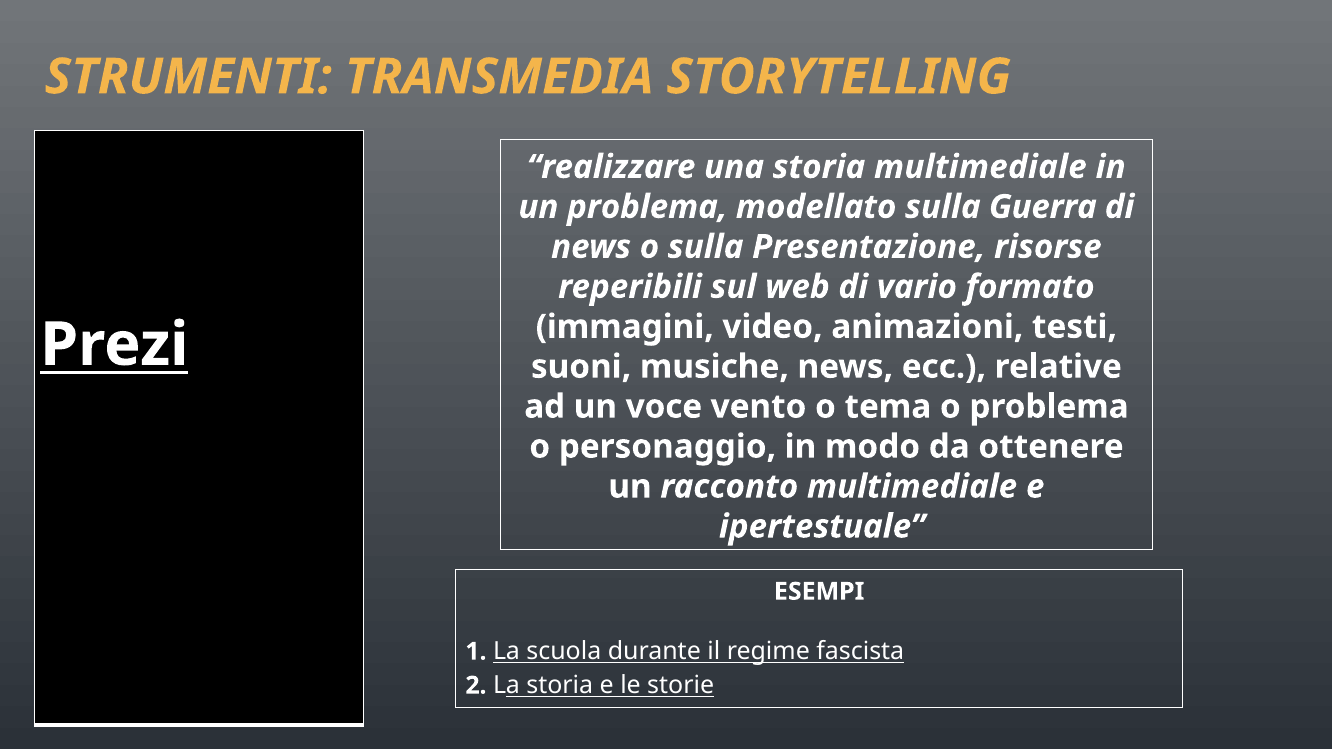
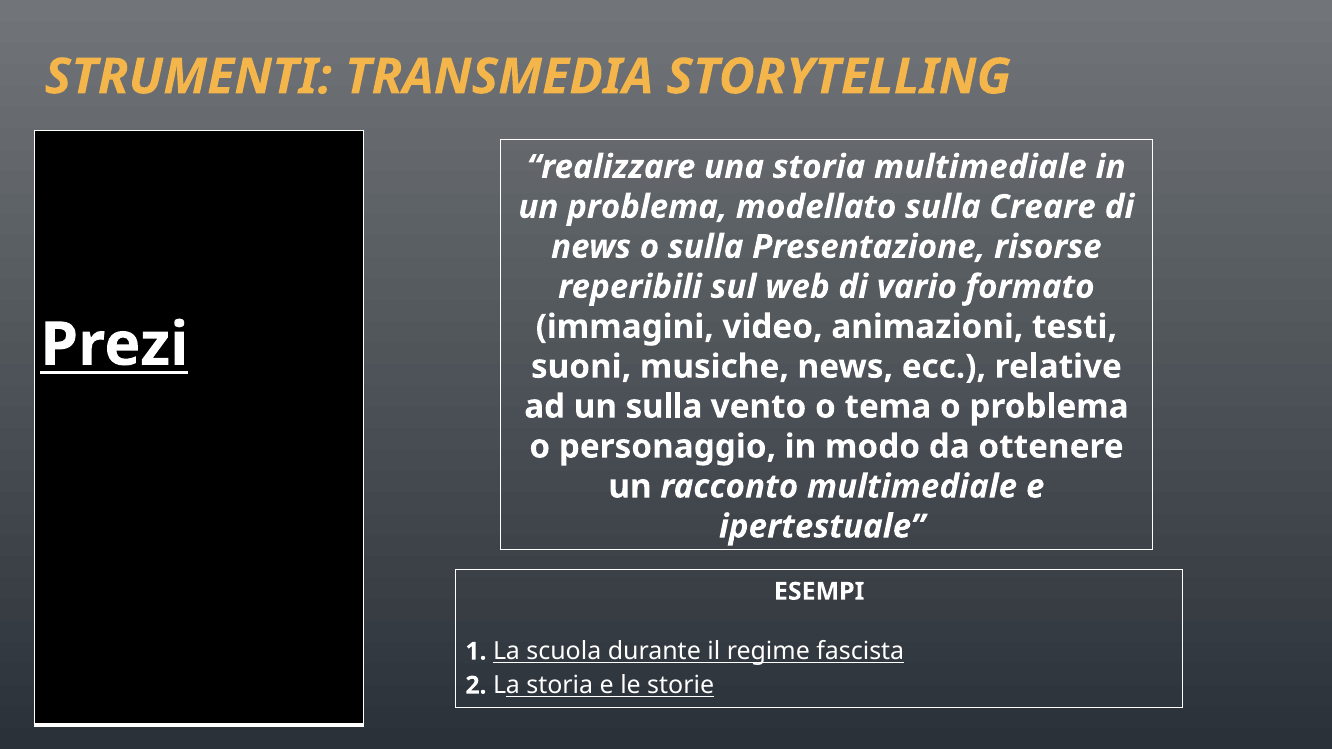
Guerra: Guerra -> Creare (1043, 207)
un voce: voce -> sulla (664, 407)
